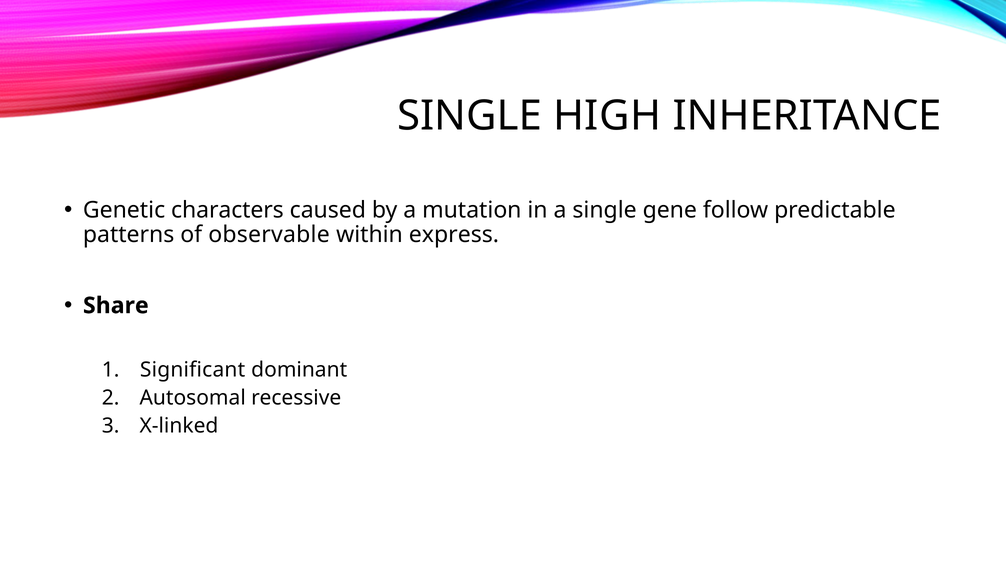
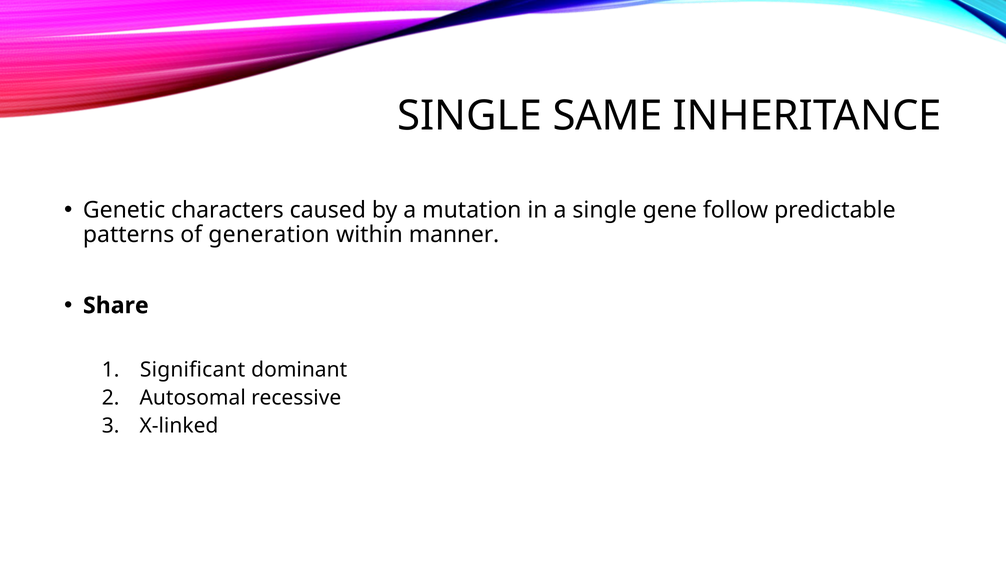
HIGH: HIGH -> SAME (607, 116)
observable: observable -> generation (269, 235)
express: express -> manner (454, 235)
